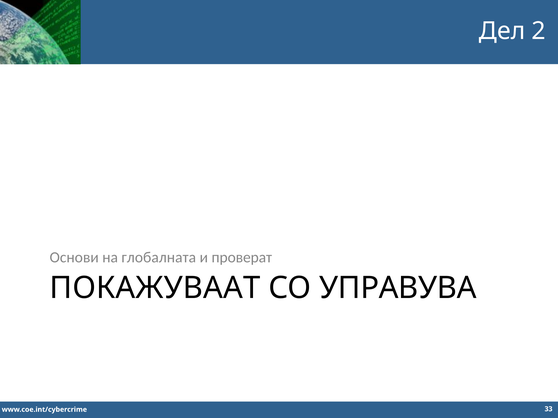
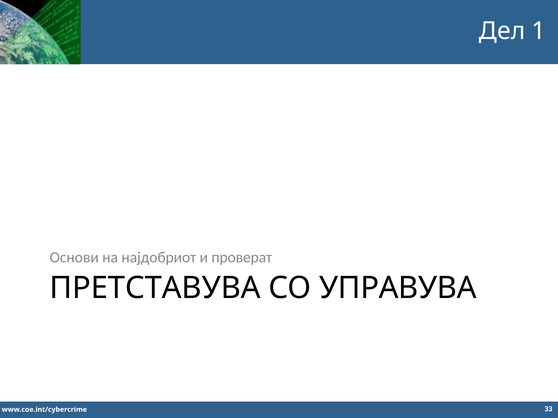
2: 2 -> 1 (539, 31)
глобалната: глобалната -> најдобриот (159, 258)
ПОКАЖУВААТ: ПОКАЖУВААТ -> ПРЕТСТАВУВА (155, 288)
